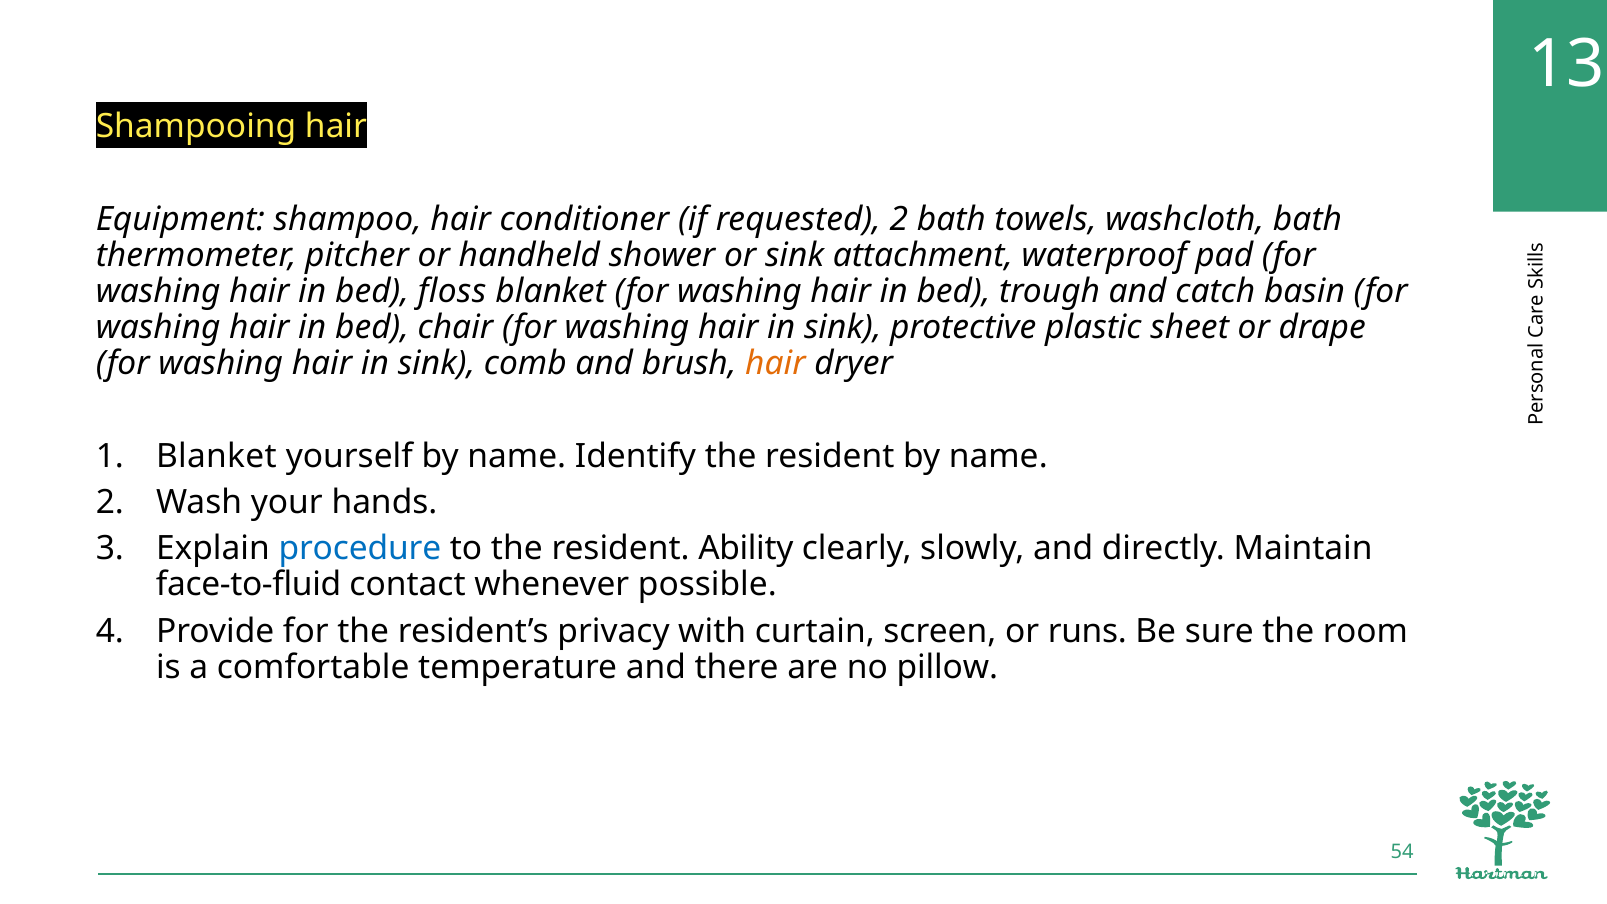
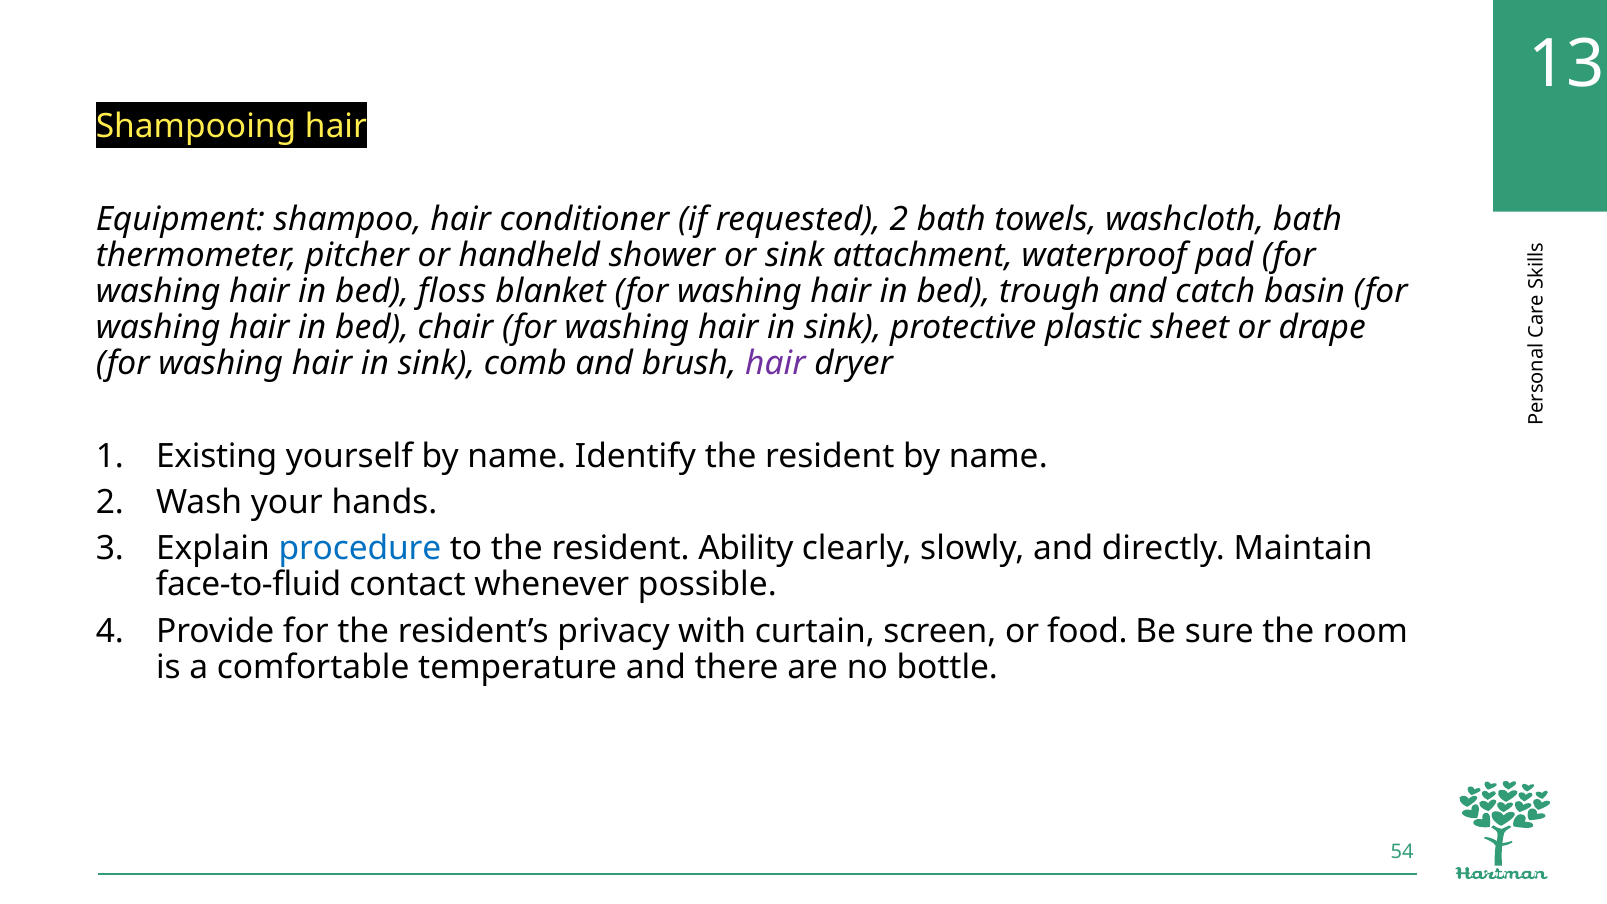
hair colour: orange -> purple (775, 364)
Blanket: Blanket -> Existing (217, 456)
runs: runs -> food (1087, 631)
pillow: pillow -> bottle (947, 667)
